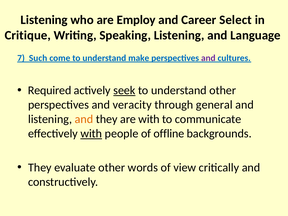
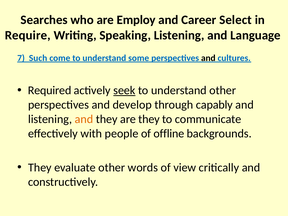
Listening: Listening -> Searches (44, 20)
Critique: Critique -> Require (28, 35)
make: make -> some (139, 58)
and colour: purple -> black (208, 58)
veracity: veracity -> develop (132, 105)
general: general -> capably (214, 105)
are with: with -> they (149, 119)
with underline: present -> none (91, 134)
